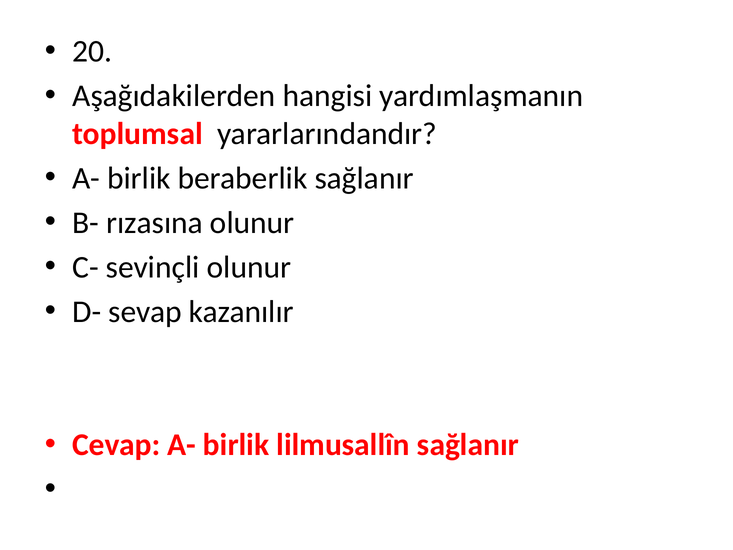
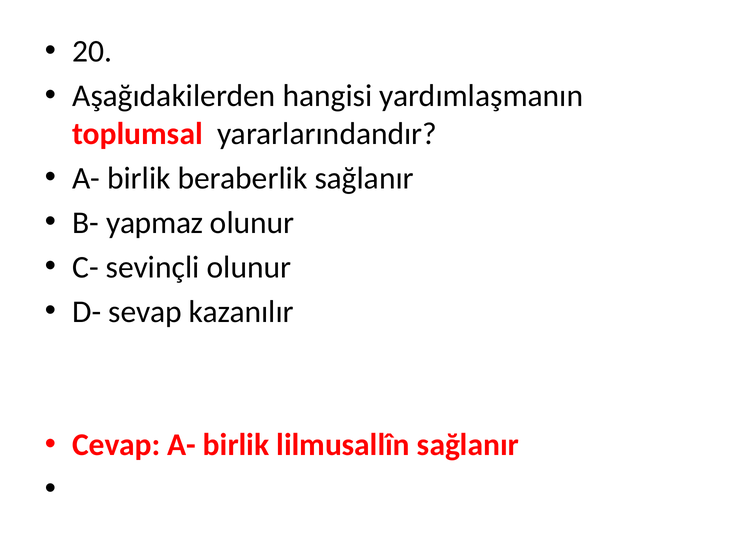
rızasına: rızasına -> yapmaz (155, 223)
